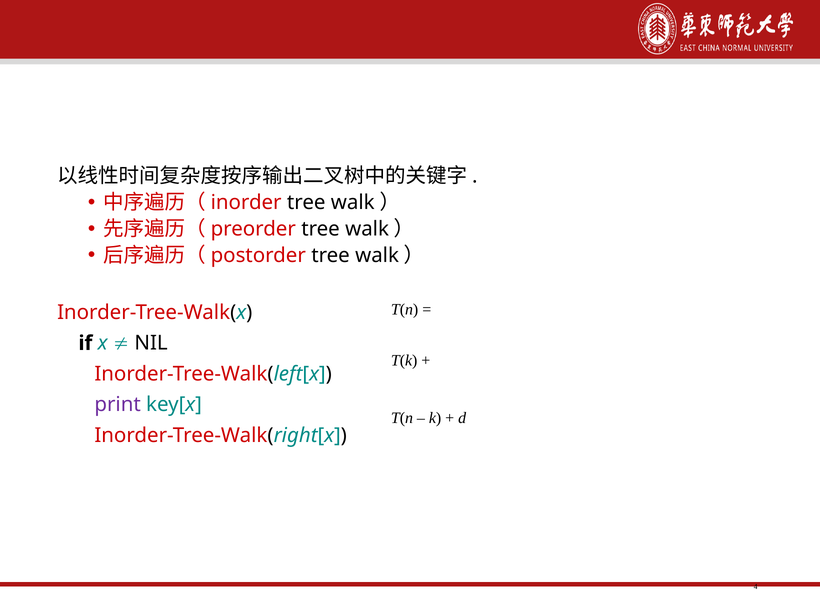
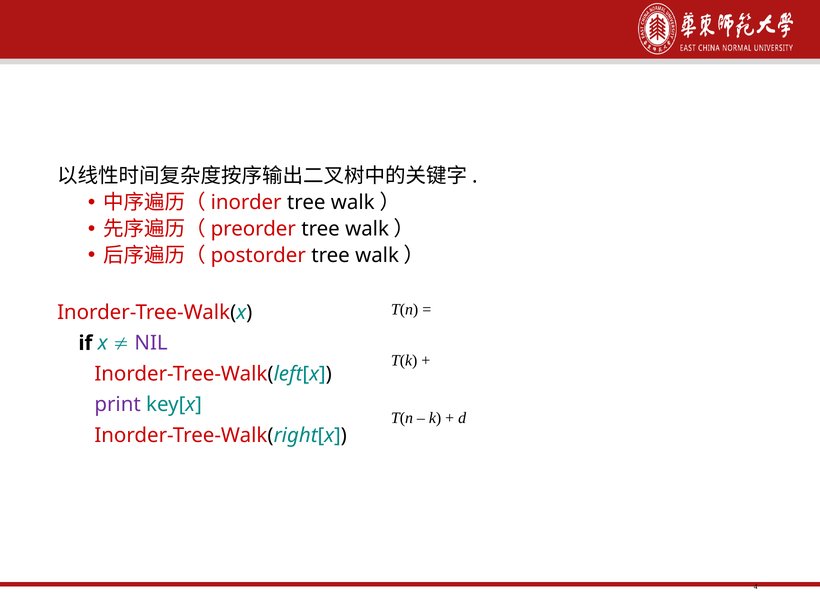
NIL colour: black -> purple (151, 343)
